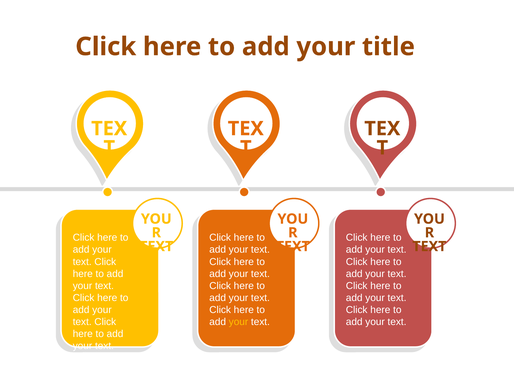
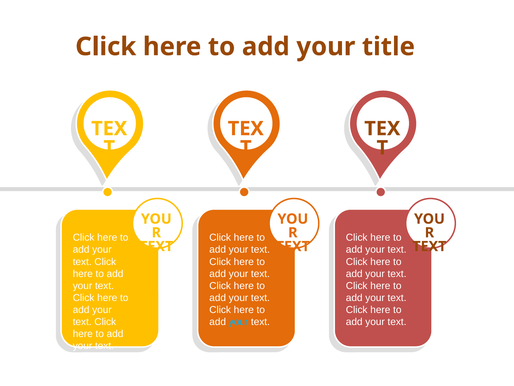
your colour: yellow -> light blue (238, 321)
